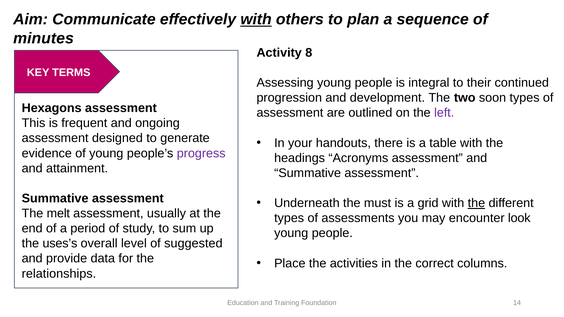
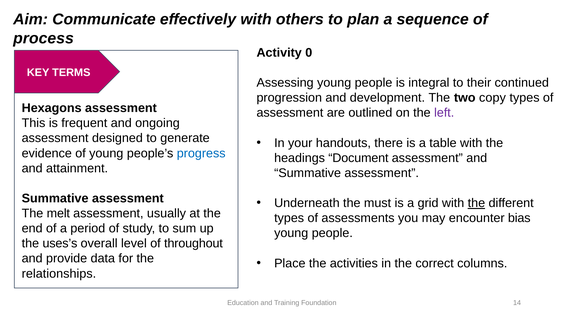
with underline: present -> none (256, 19)
minutes: minutes -> process (43, 38)
8: 8 -> 0 (309, 53)
soon: soon -> copy (492, 98)
progress colour: purple -> blue (201, 153)
Acronyms: Acronyms -> Document (358, 158)
look: look -> bias (519, 218)
suggested: suggested -> throughout (193, 244)
